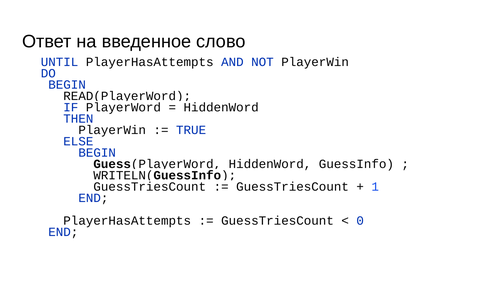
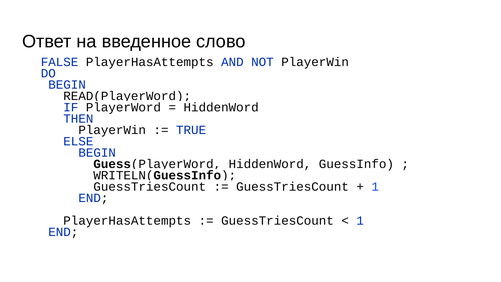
UNTIL: UNTIL -> FALSE (60, 62)
0: 0 -> 1 (360, 221)
